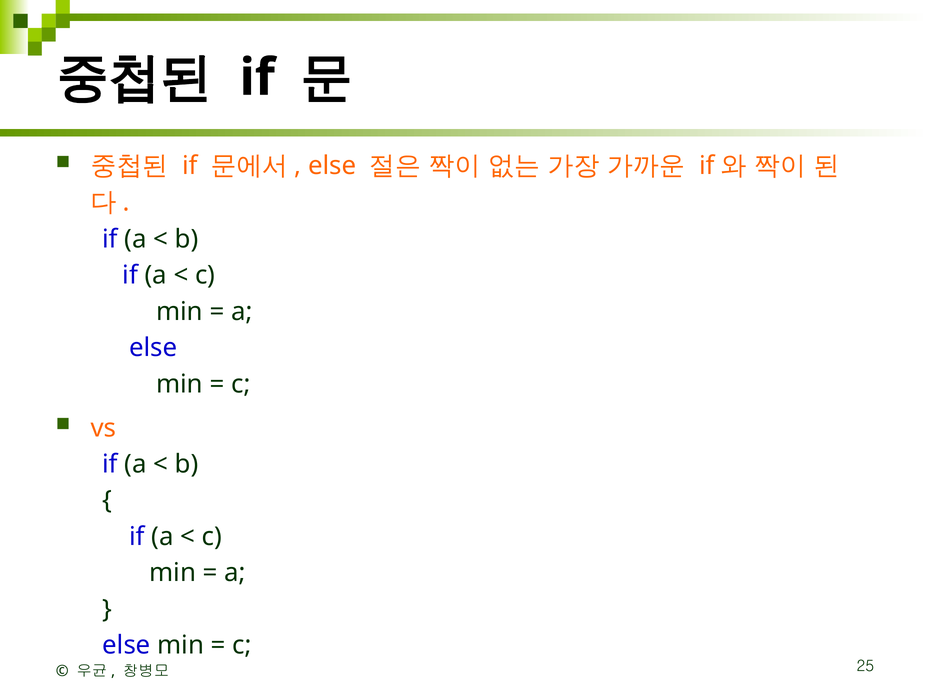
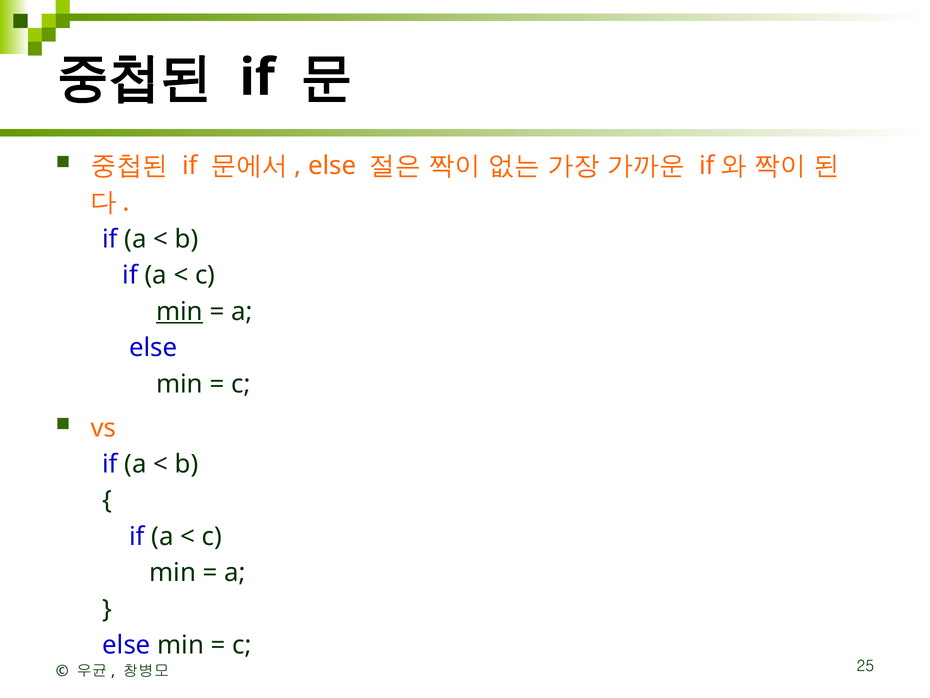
min underline: none -> present (179, 311)
